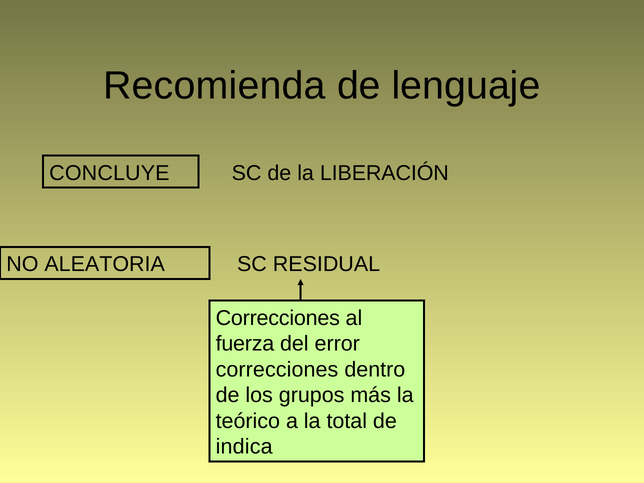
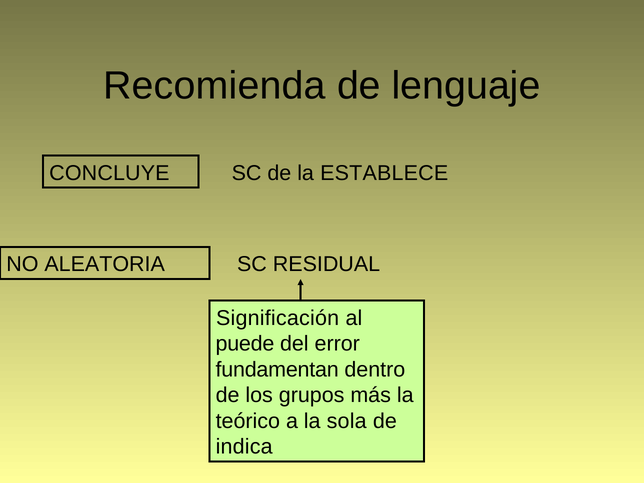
LIBERACIÓN: LIBERACIÓN -> ESTABLECE (384, 173)
Correcciones: Correcciones -> Significación (278, 318)
fuerza: fuerza -> puede (245, 344)
correcciones: correcciones -> fundamentan (277, 370)
total: total -> sola (347, 421)
